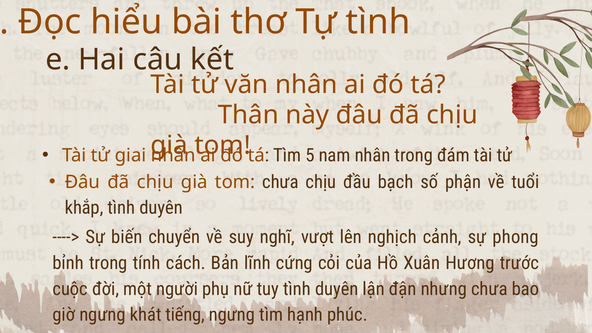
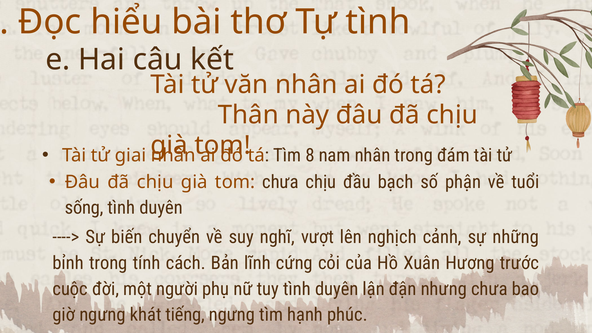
5: 5 -> 8 (310, 156)
khắp: khắp -> sống (84, 208)
phong: phong -> những (516, 237)
